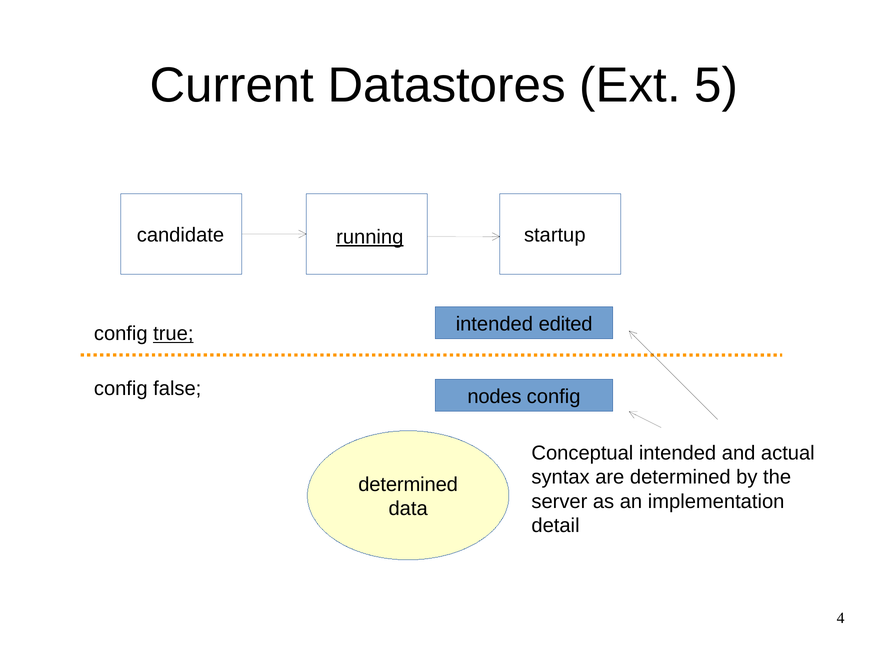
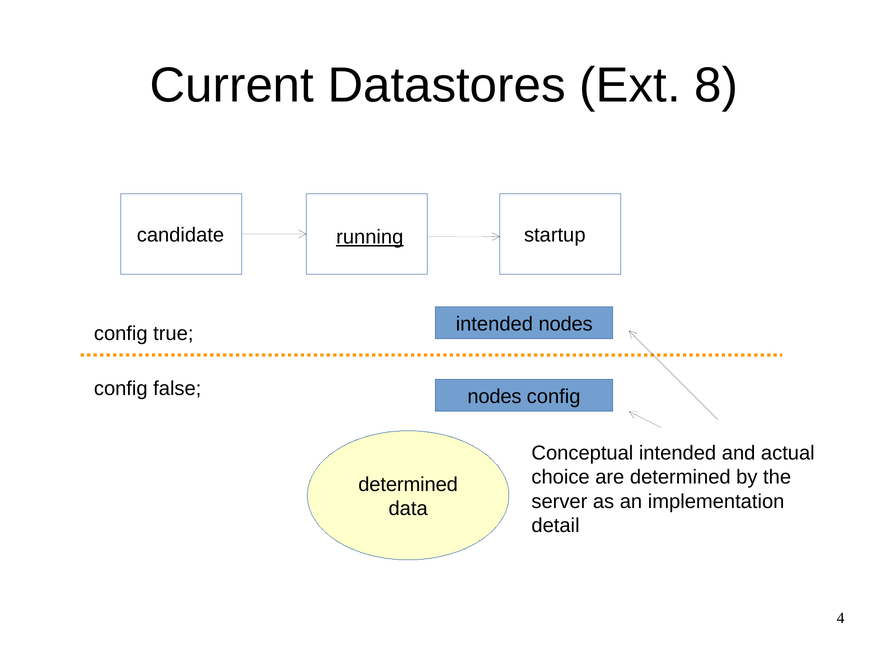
5: 5 -> 8 (716, 86)
intended edited: edited -> nodes (566, 324)
true underline: present -> none (173, 334)
syntax: syntax -> choice (561, 477)
